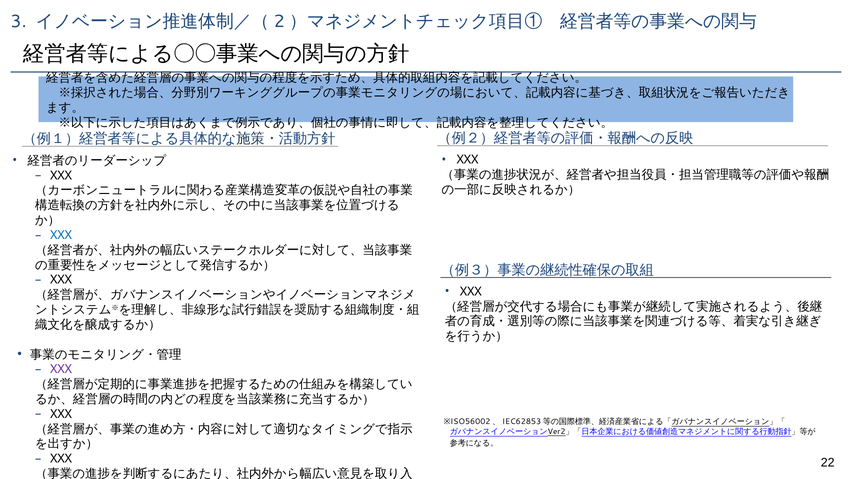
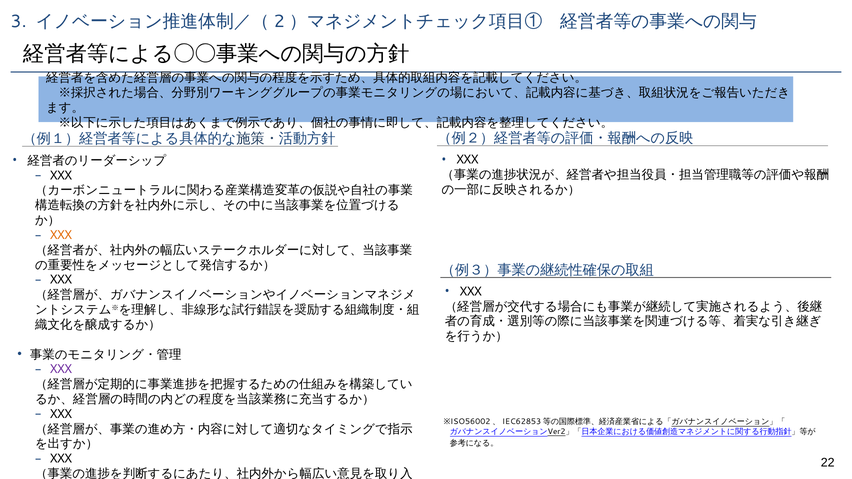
XXX colour: blue -> orange (61, 235)
